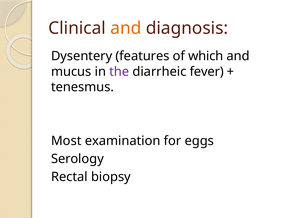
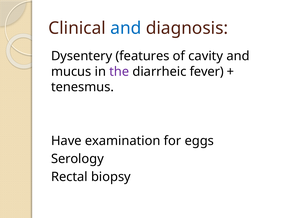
and colour: orange -> blue (126, 28)
which: which -> cavity (206, 56)
Most: Most -> Have (66, 141)
